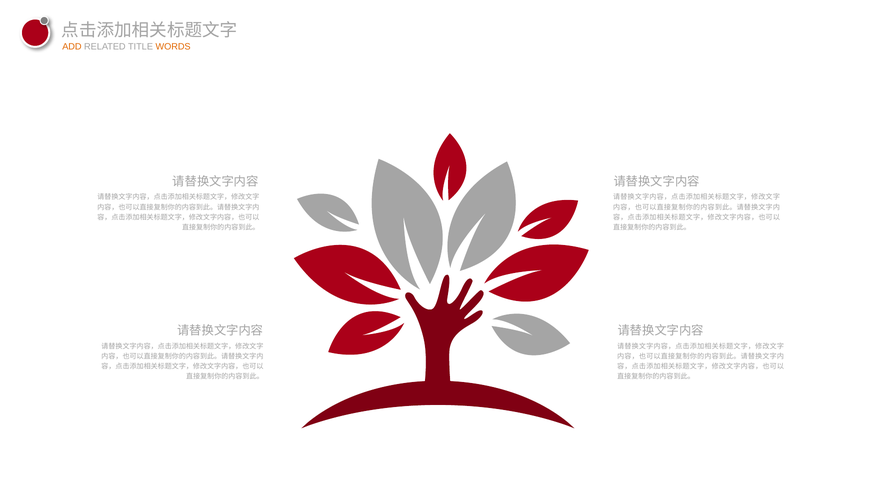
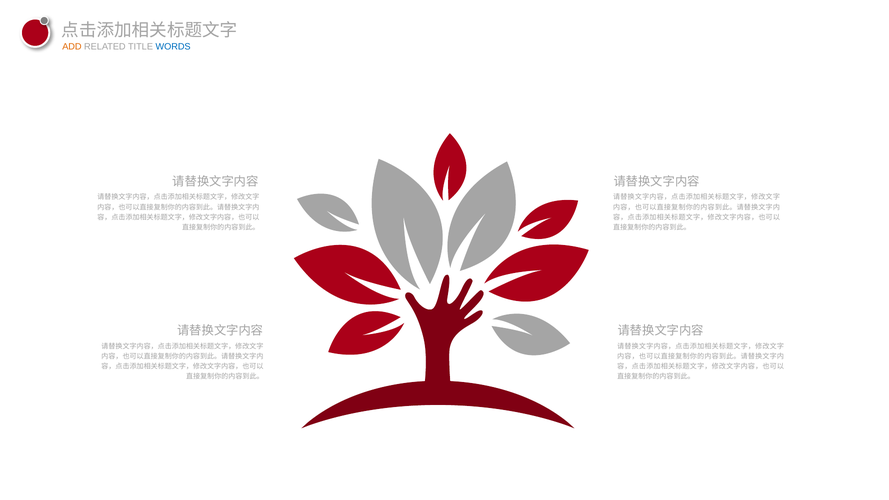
WORDS colour: orange -> blue (173, 47)
